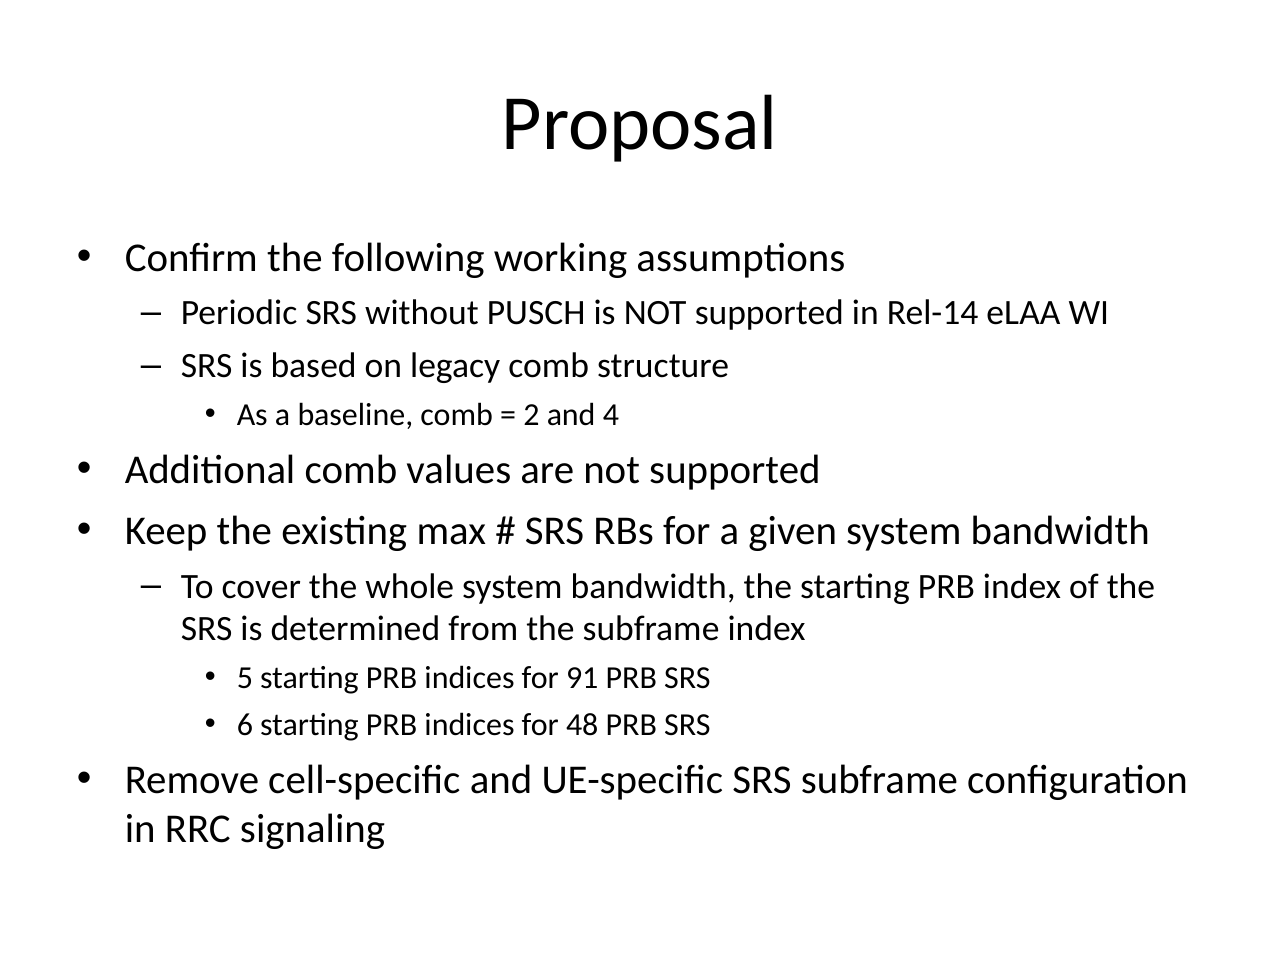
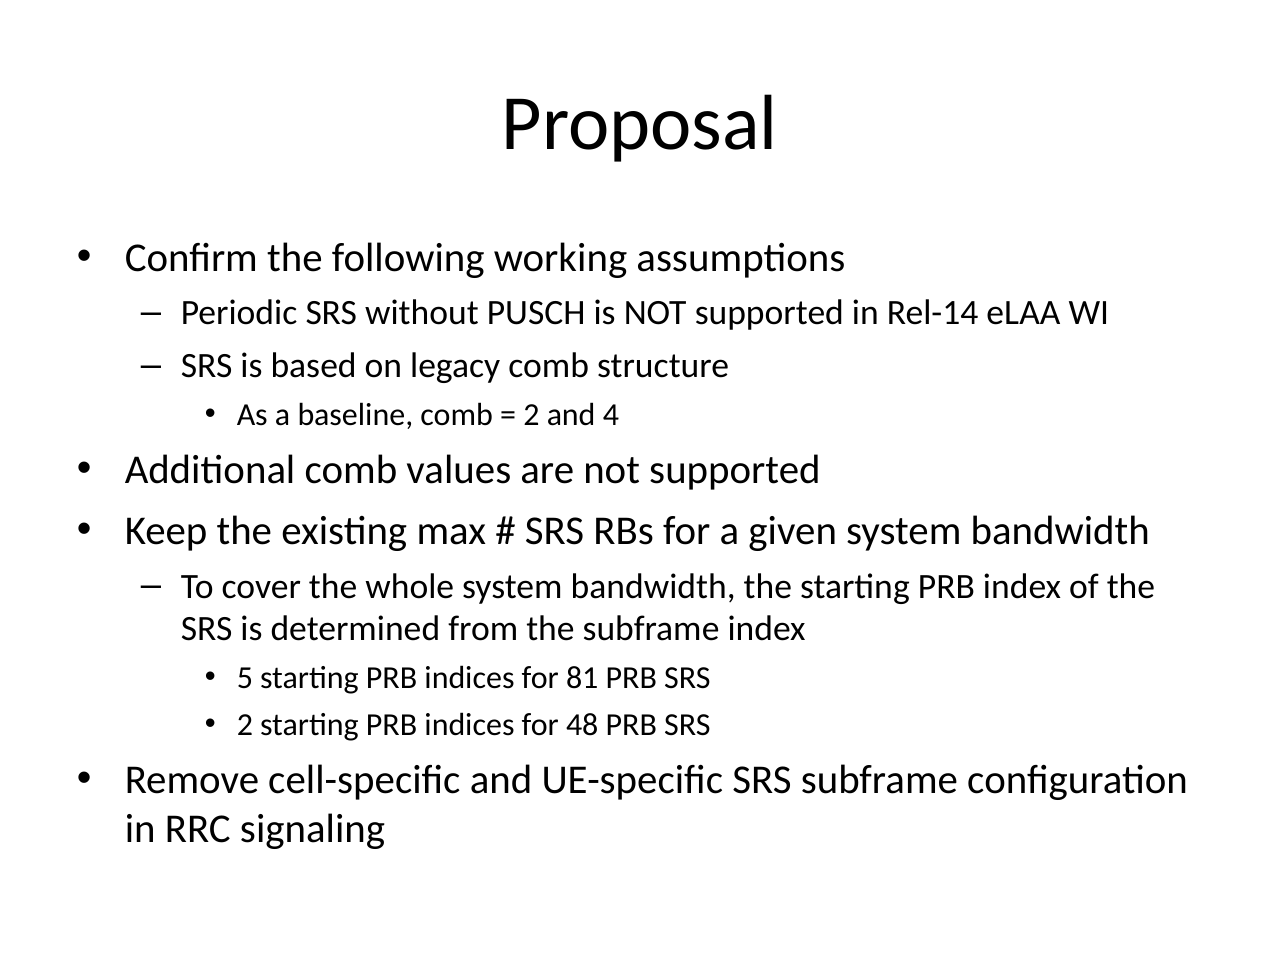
91: 91 -> 81 (582, 678)
6: 6 -> 2 (245, 725)
